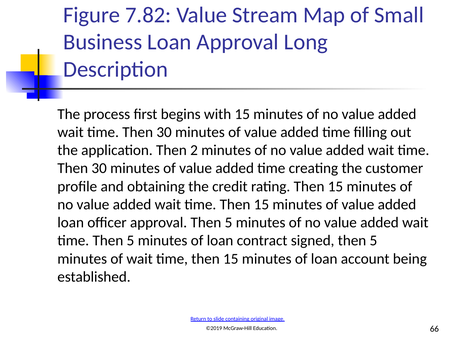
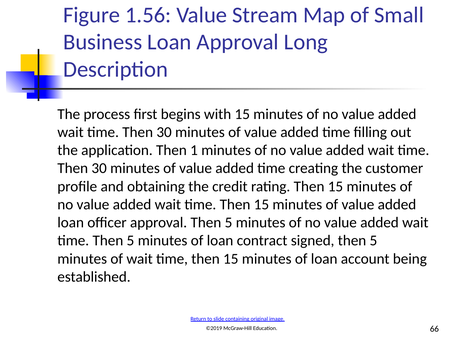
7.82: 7.82 -> 1.56 (148, 15)
2: 2 -> 1 (194, 151)
